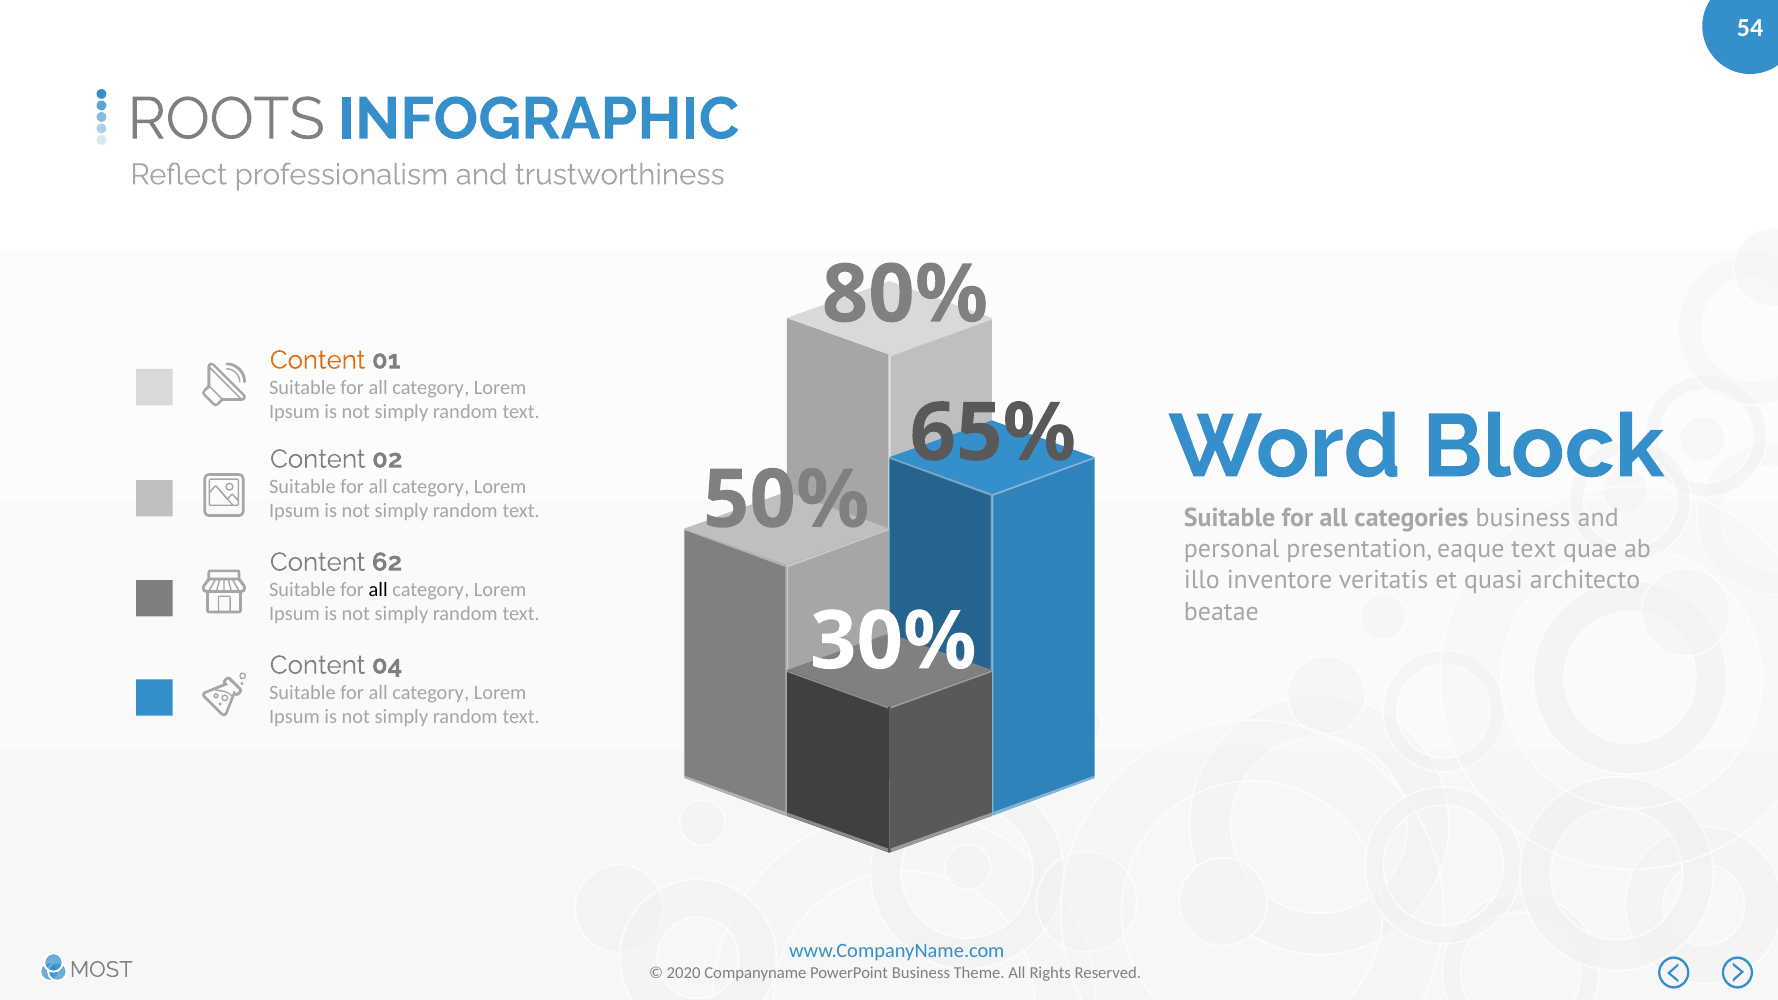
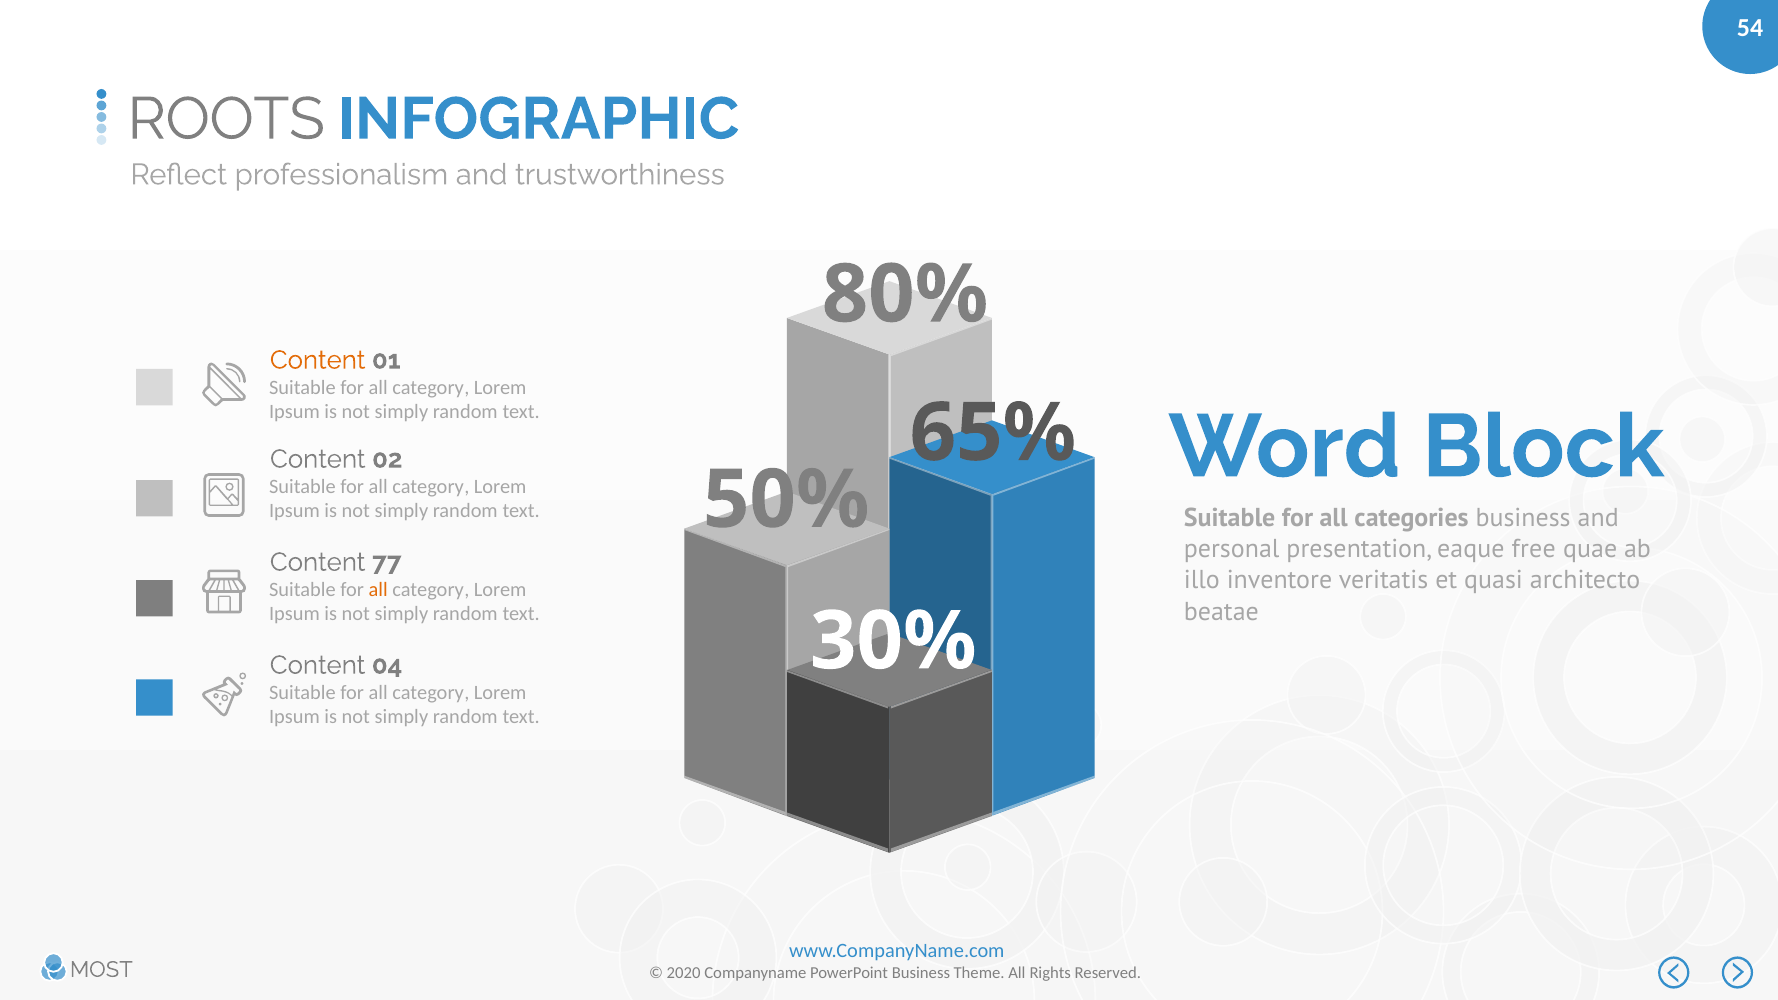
eaque text: text -> free (1534, 549)
62: 62 -> 77 (387, 562)
all colour: black -> orange (378, 590)
